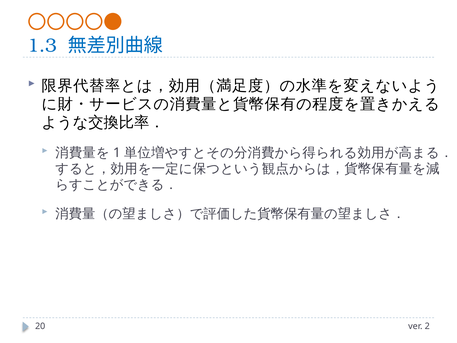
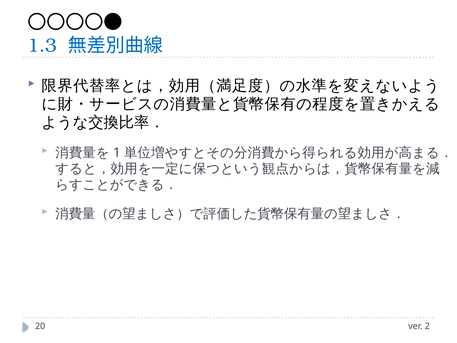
〇〇〇〇● colour: orange -> black (75, 23)
